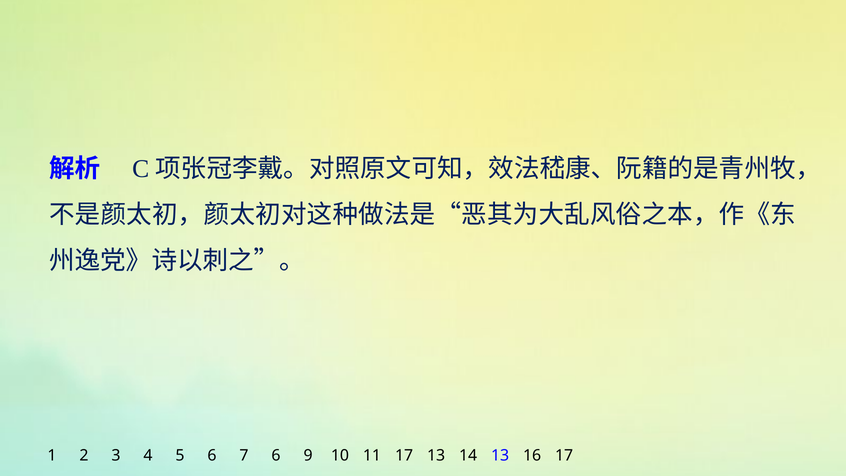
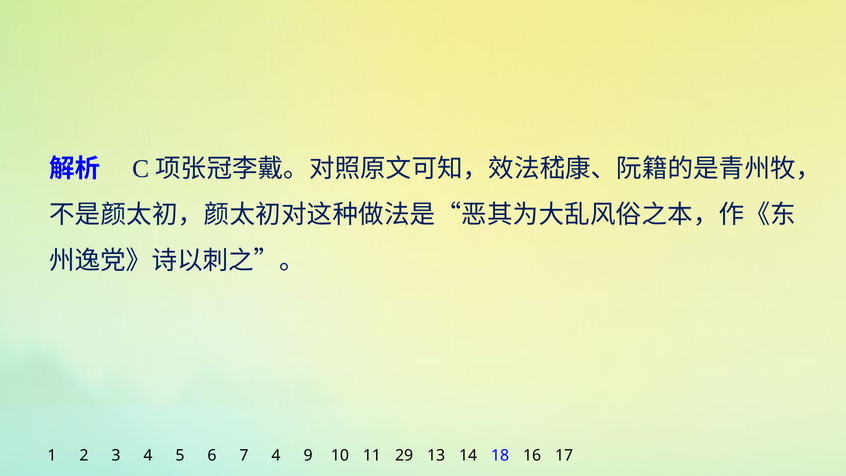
7 6: 6 -> 4 (276, 455)
10 17: 17 -> 29 (404, 455)
14 13: 13 -> 18 (500, 455)
